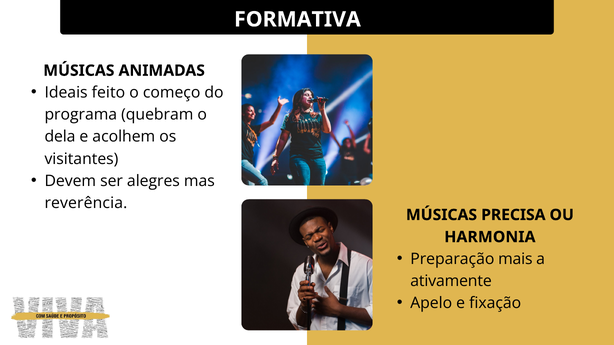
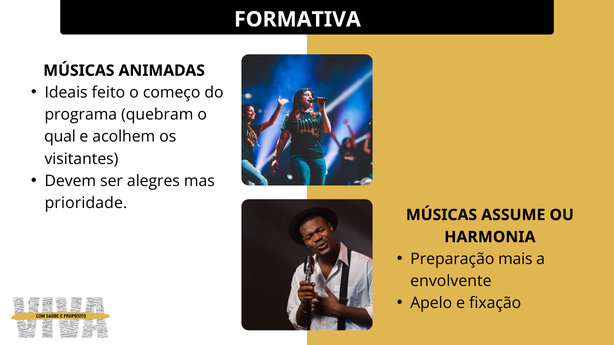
dela: dela -> qual (60, 137)
reverência: reverência -> prioridade (86, 203)
PRECISA: PRECISA -> ASSUME (513, 215)
ativamente: ativamente -> envolvente (451, 281)
